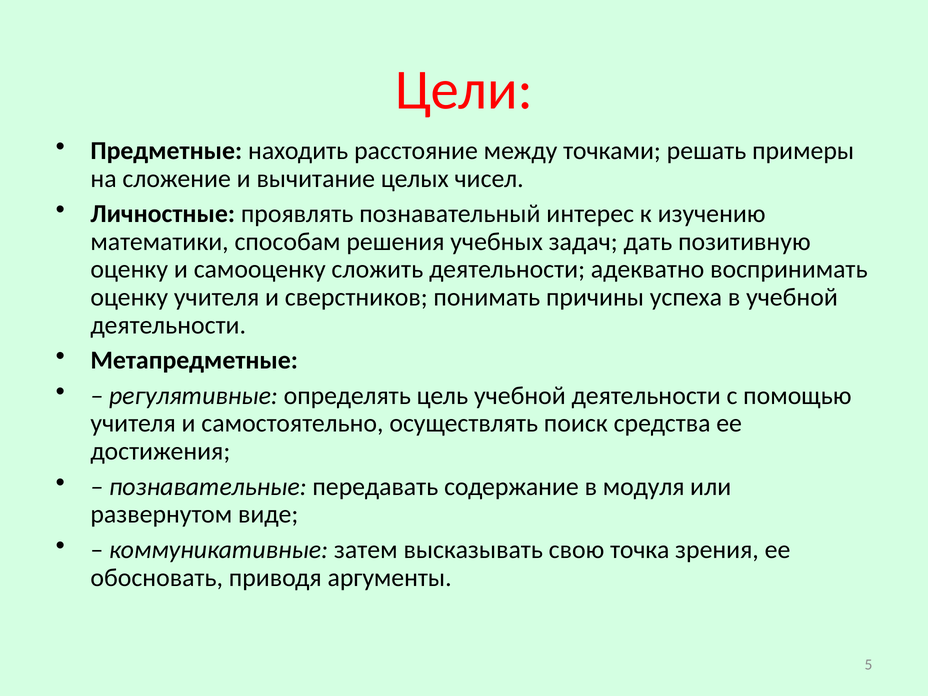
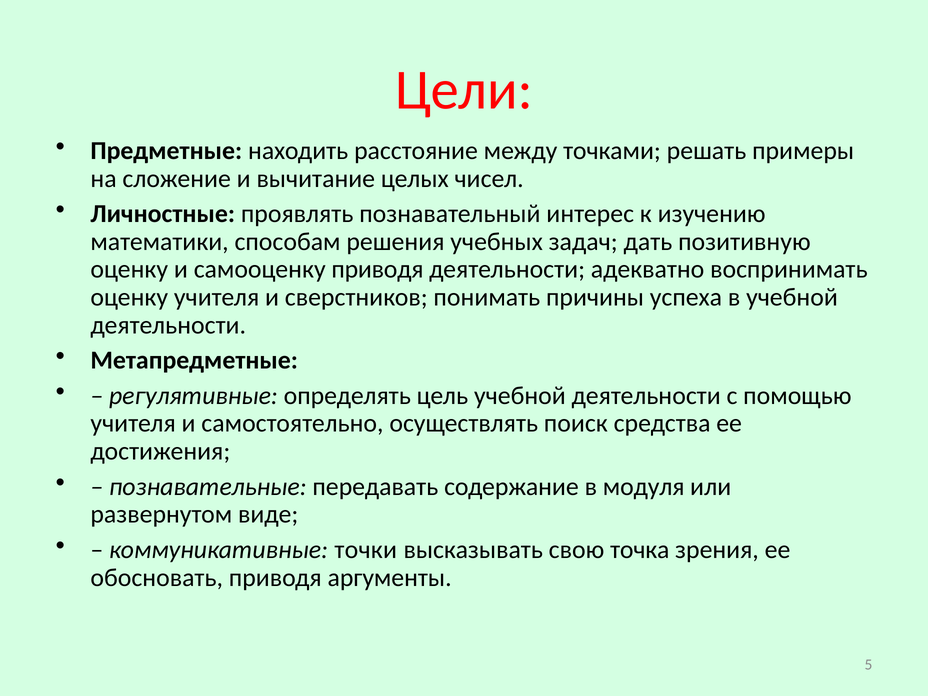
самооценку сложить: сложить -> приводя (378, 269)
затем: затем -> точки (366, 550)
